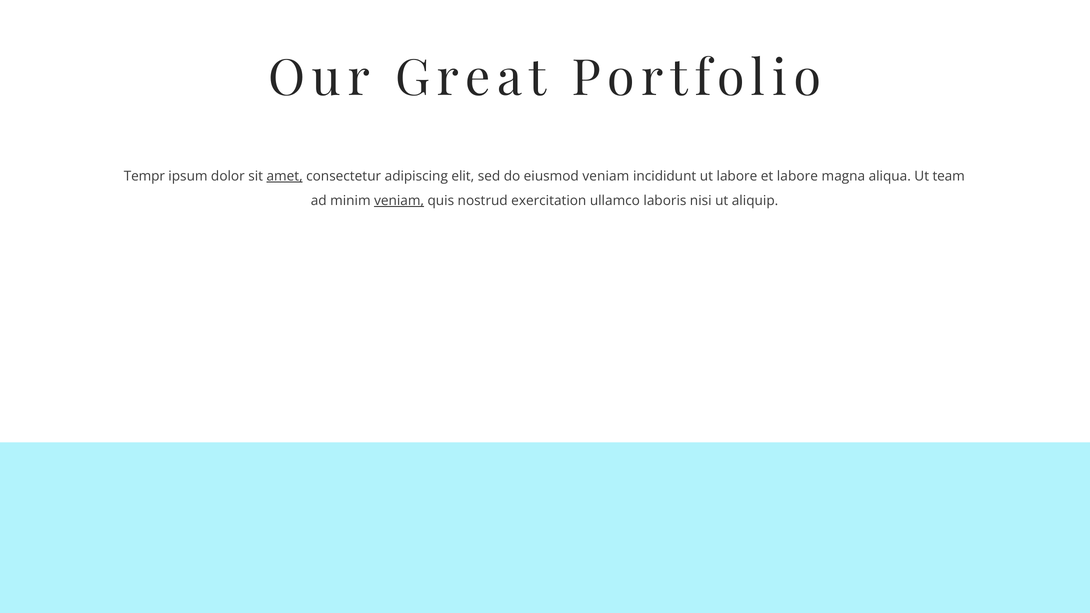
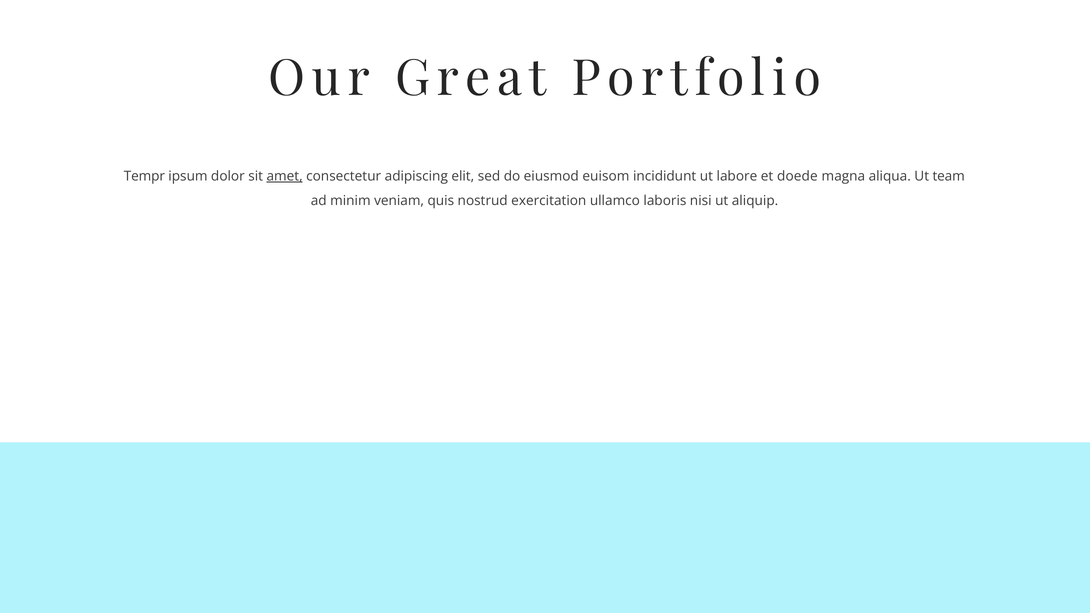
eiusmod veniam: veniam -> euisom (606, 176)
et labore: labore -> doede (797, 176)
veniam underline: present -> none (399, 201)
